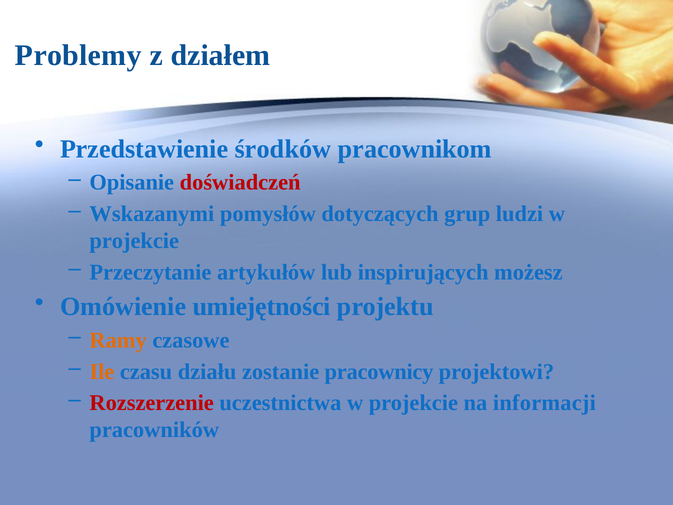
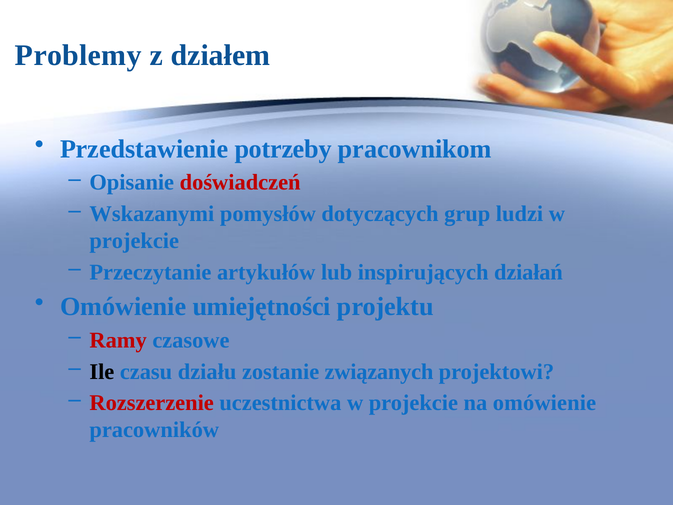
środków: środków -> potrzeby (283, 149)
możesz: możesz -> działań (528, 272)
Ramy colour: orange -> red (118, 340)
Ile colour: orange -> black (102, 371)
pracownicy: pracownicy -> związanych (379, 371)
na informacji: informacji -> omówienie (544, 403)
